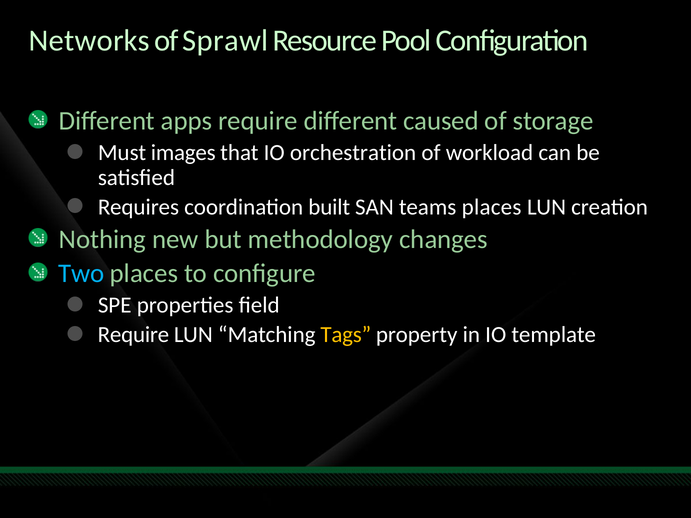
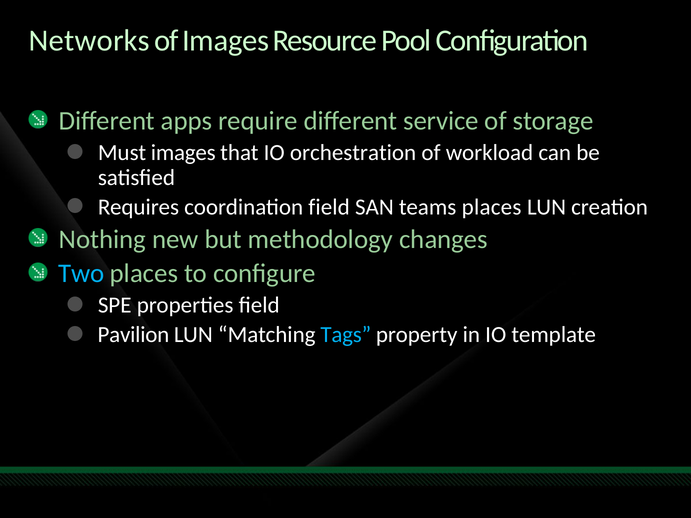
of Sprawl: Sprawl -> Images (226, 40)
caused: caused -> service (441, 121)
coordination built: built -> field (329, 207)
Require: Require -> Pavilion (133, 335)
Tags colour: yellow -> light blue (346, 335)
